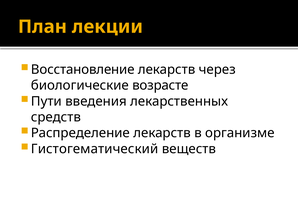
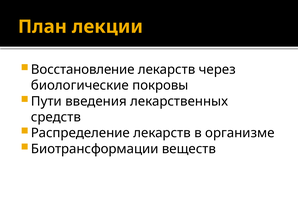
возрасте: возрасте -> покровы (160, 86)
Гистогематический: Гистогематический -> Биотрансформации (95, 149)
